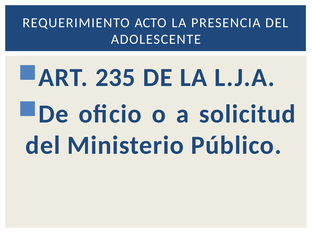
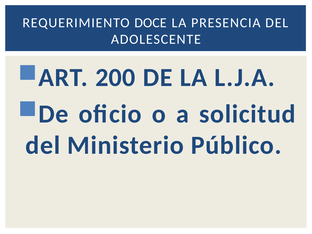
ACTO: ACTO -> DOCE (151, 23)
235: 235 -> 200 (115, 78)
